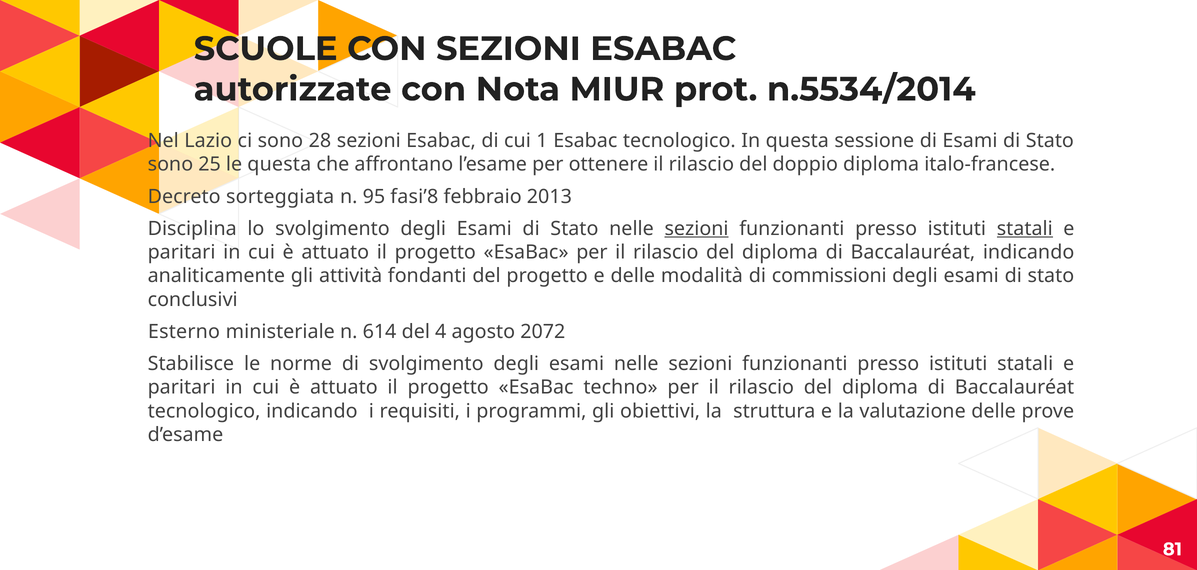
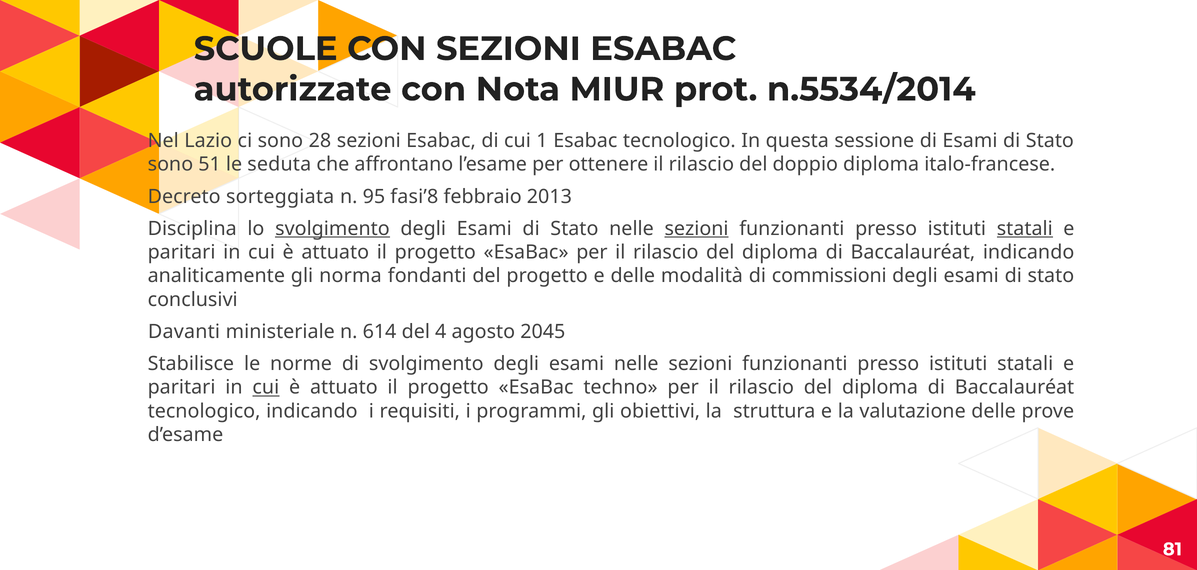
25: 25 -> 51 (210, 164)
le questa: questa -> seduta (279, 164)
svolgimento underline: none -> present (332, 229)
attività: attività -> norma (350, 276)
Esterno: Esterno -> Davanti (184, 332)
2072: 2072 -> 2045 (543, 332)
cui underline: none -> present (266, 387)
